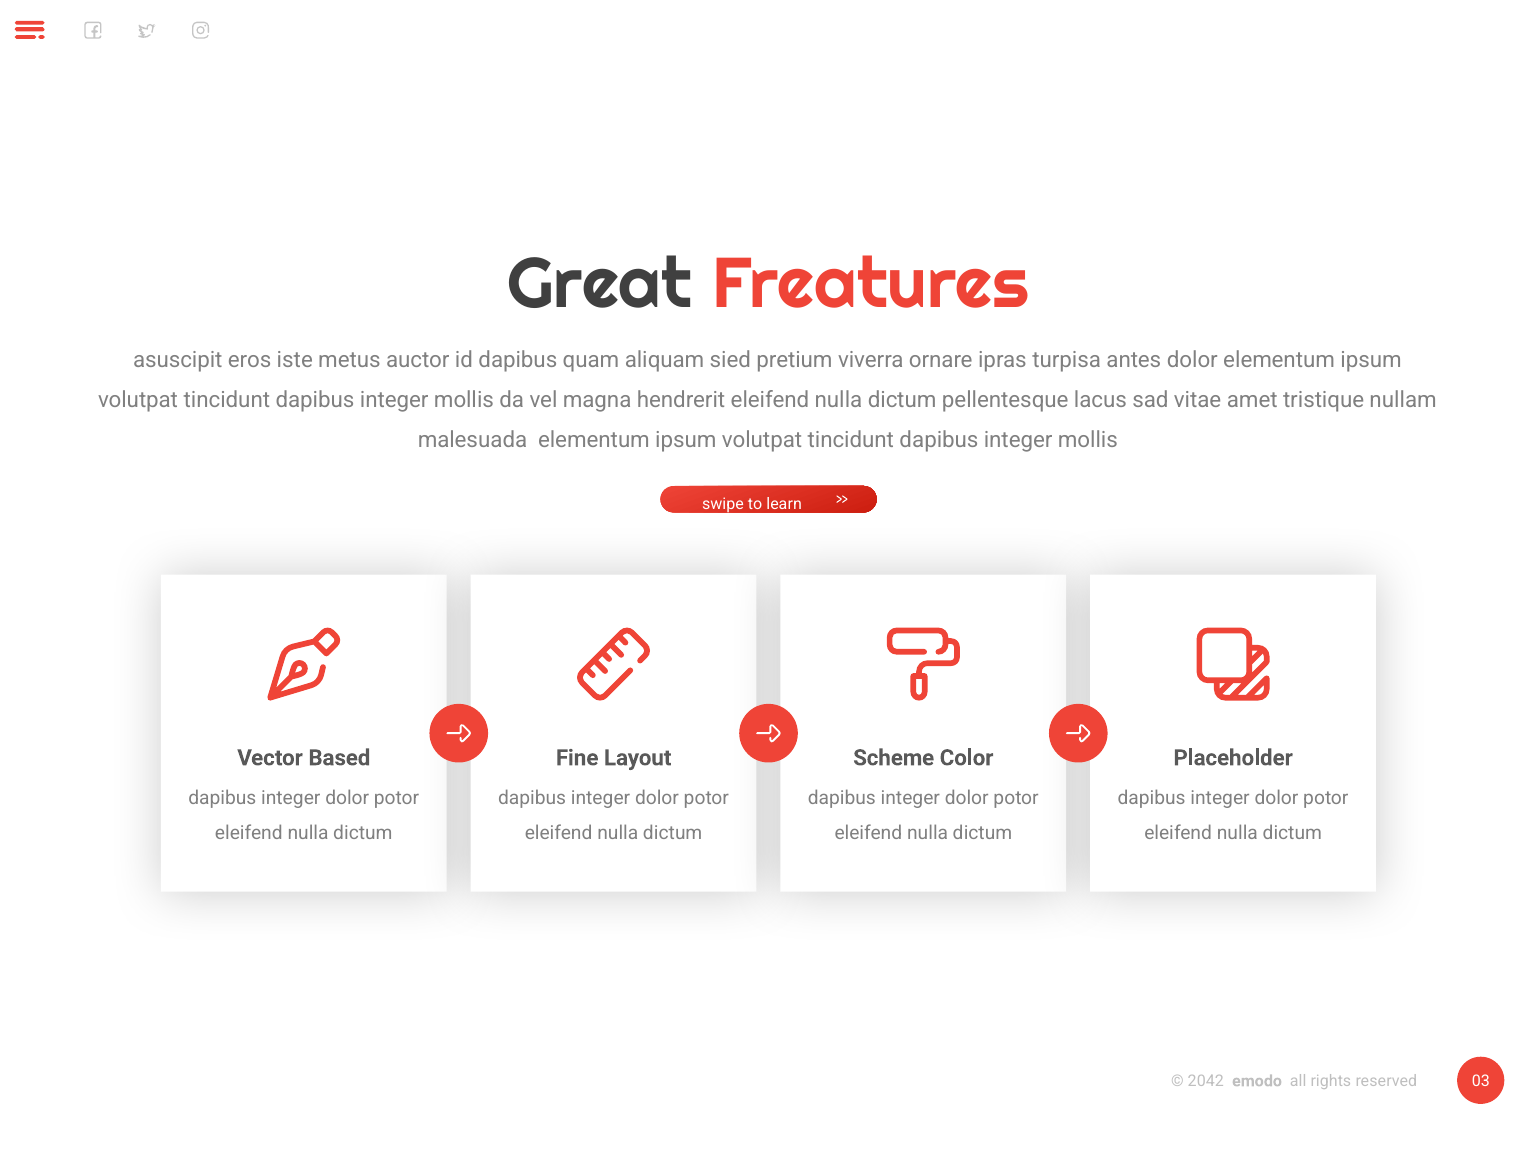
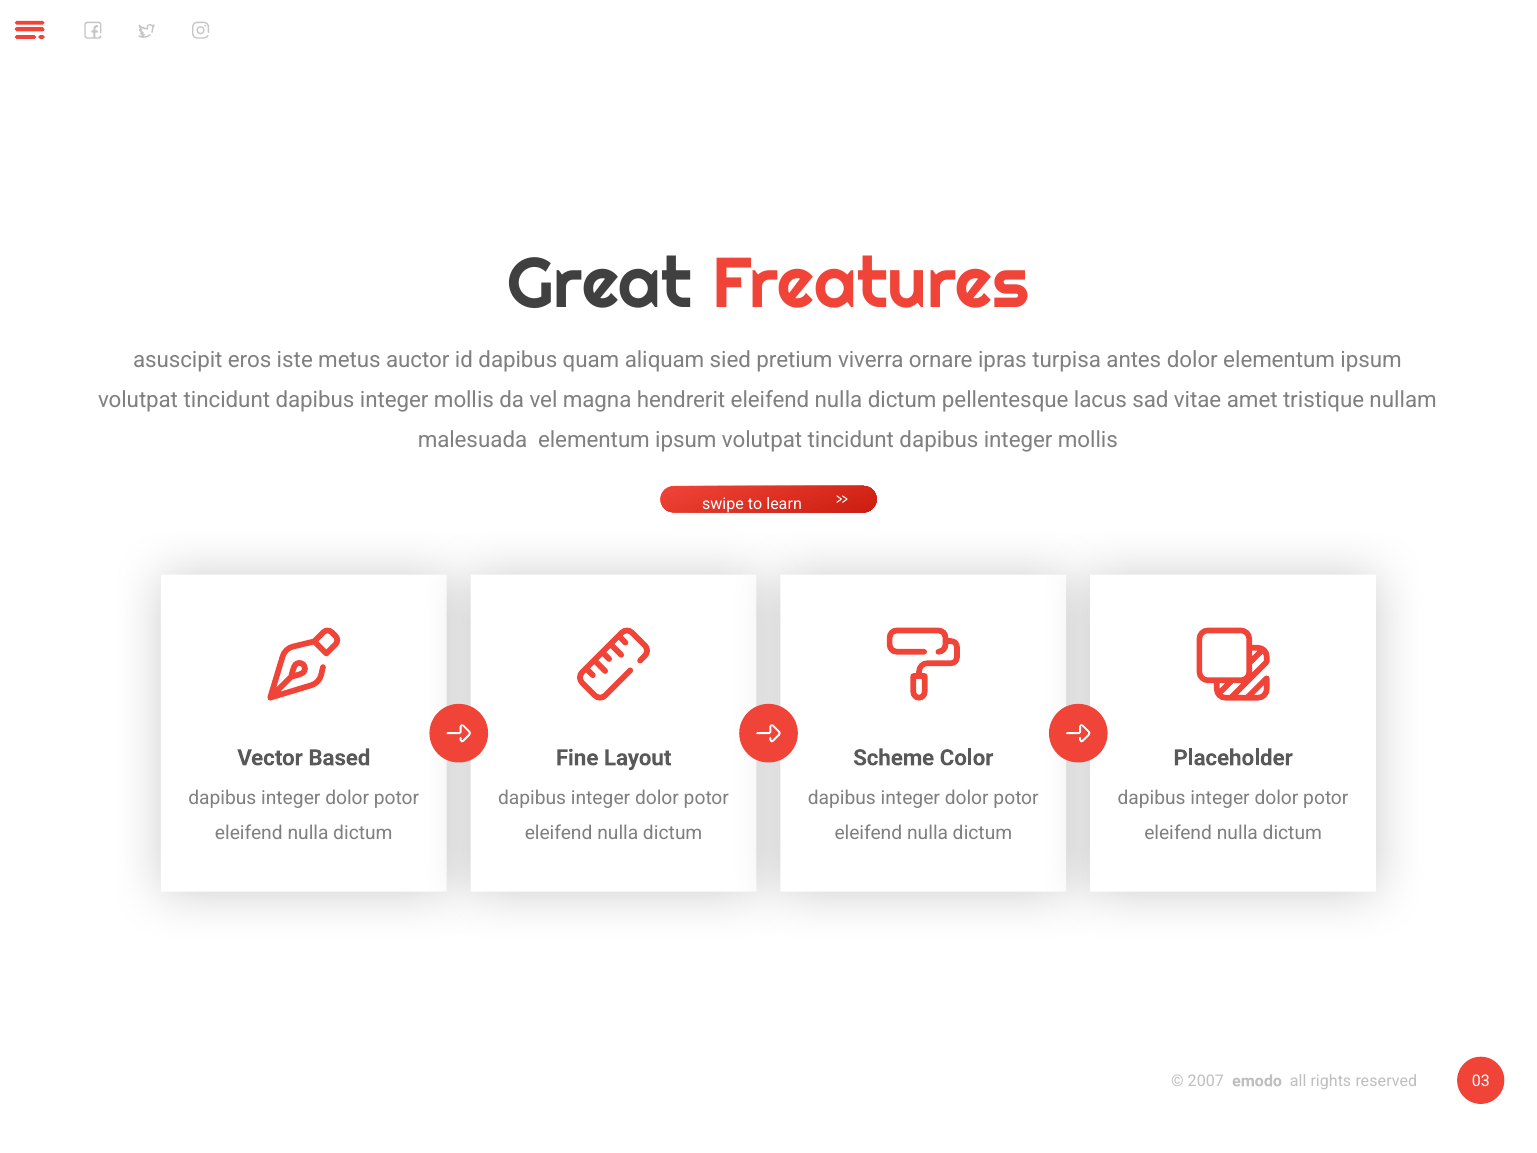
2042: 2042 -> 2007 (1206, 1081)
